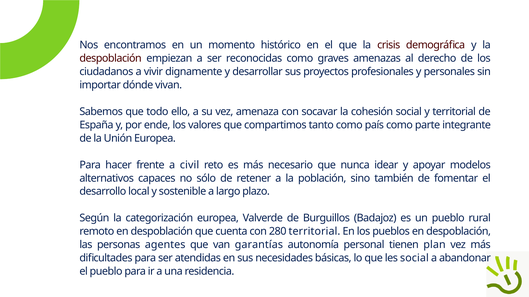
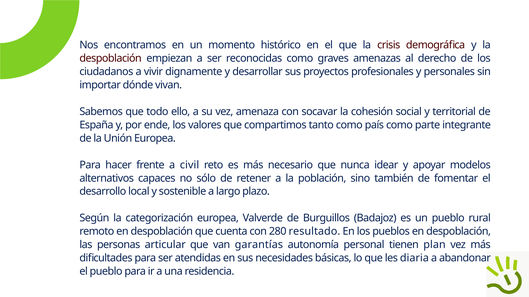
280 territorial: territorial -> resultado (314, 232)
agentes: agentes -> articular (165, 245)
les social: social -> diaria (414, 259)
